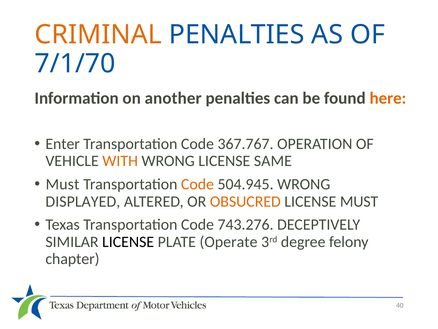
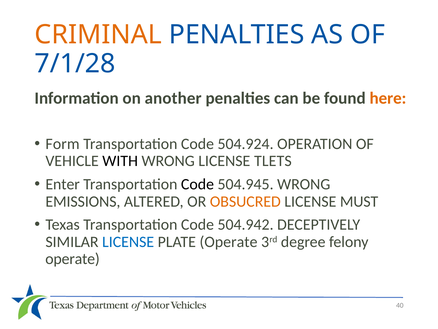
7/1/70: 7/1/70 -> 7/1/28 (75, 64)
Enter: Enter -> Form (63, 144)
367.767: 367.767 -> 504.924 (246, 144)
WITH colour: orange -> black (120, 161)
SAME: SAME -> TLETS (273, 161)
Must: Must -> Enter (63, 184)
Code colour: orange -> black (197, 184)
DISPLAYED: DISPLAYED -> EMISSIONS (83, 201)
743.276: 743.276 -> 504.942 (246, 224)
LICENSE colour: black -> blue (128, 242)
chapter: chapter -> operate (73, 259)
